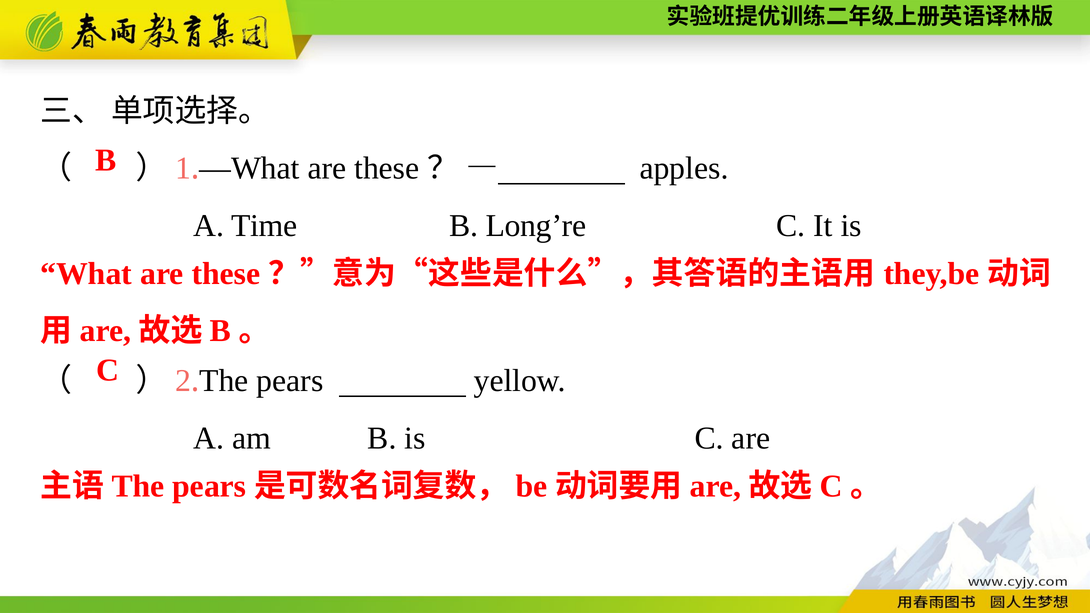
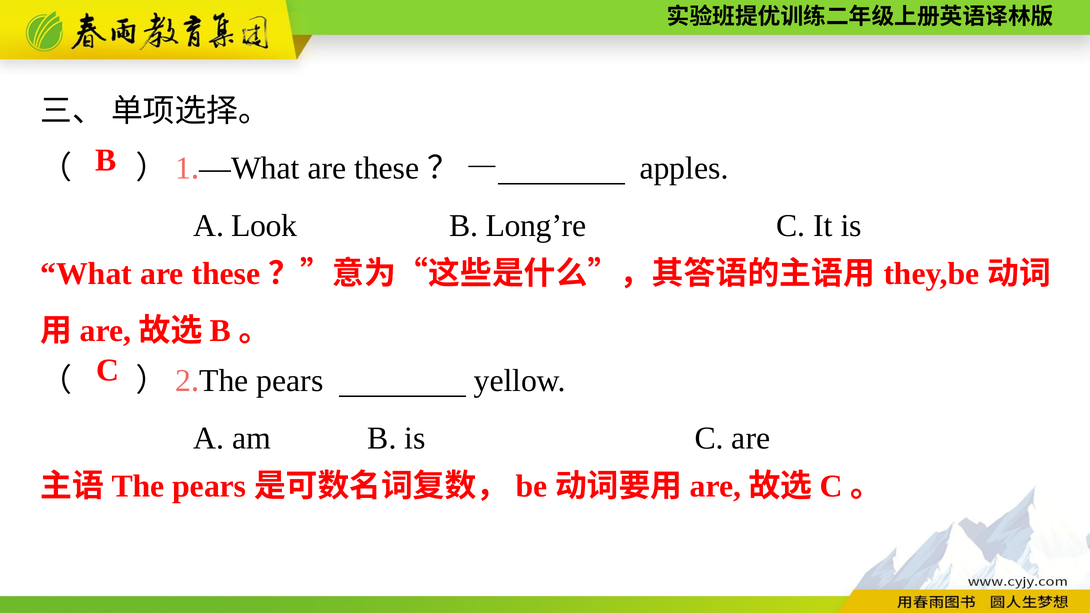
Time: Time -> Look (264, 226)
